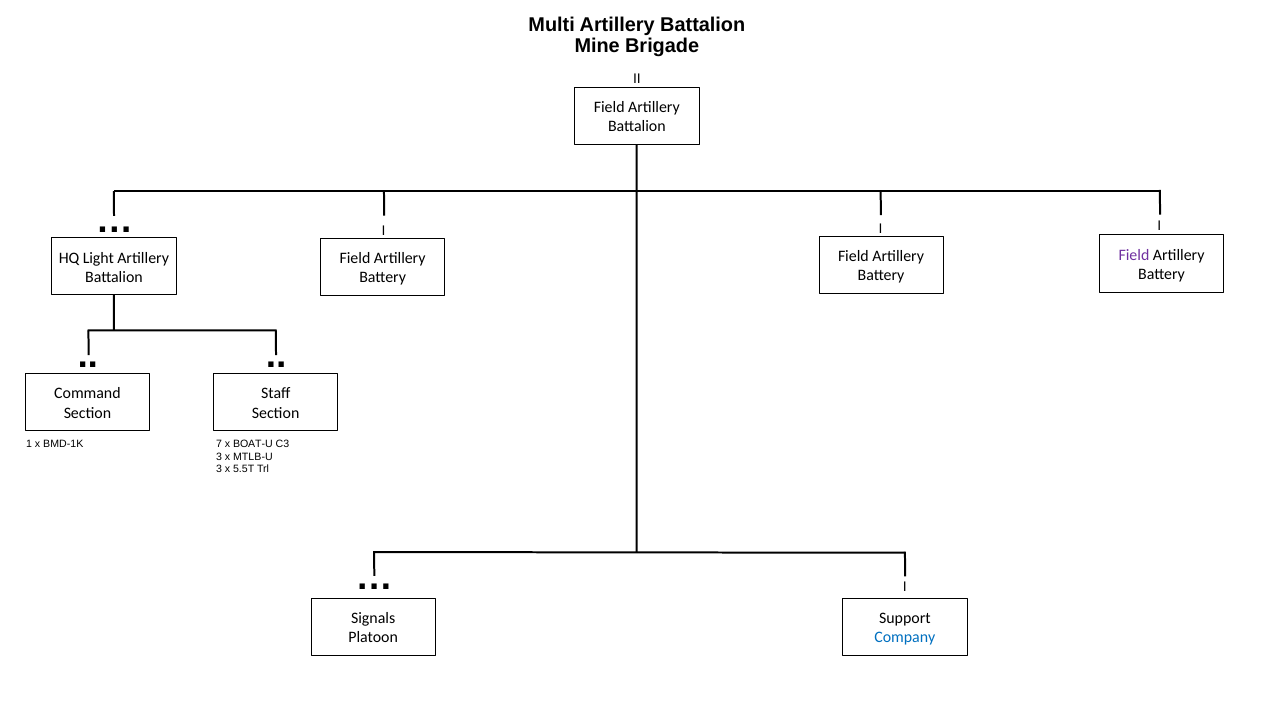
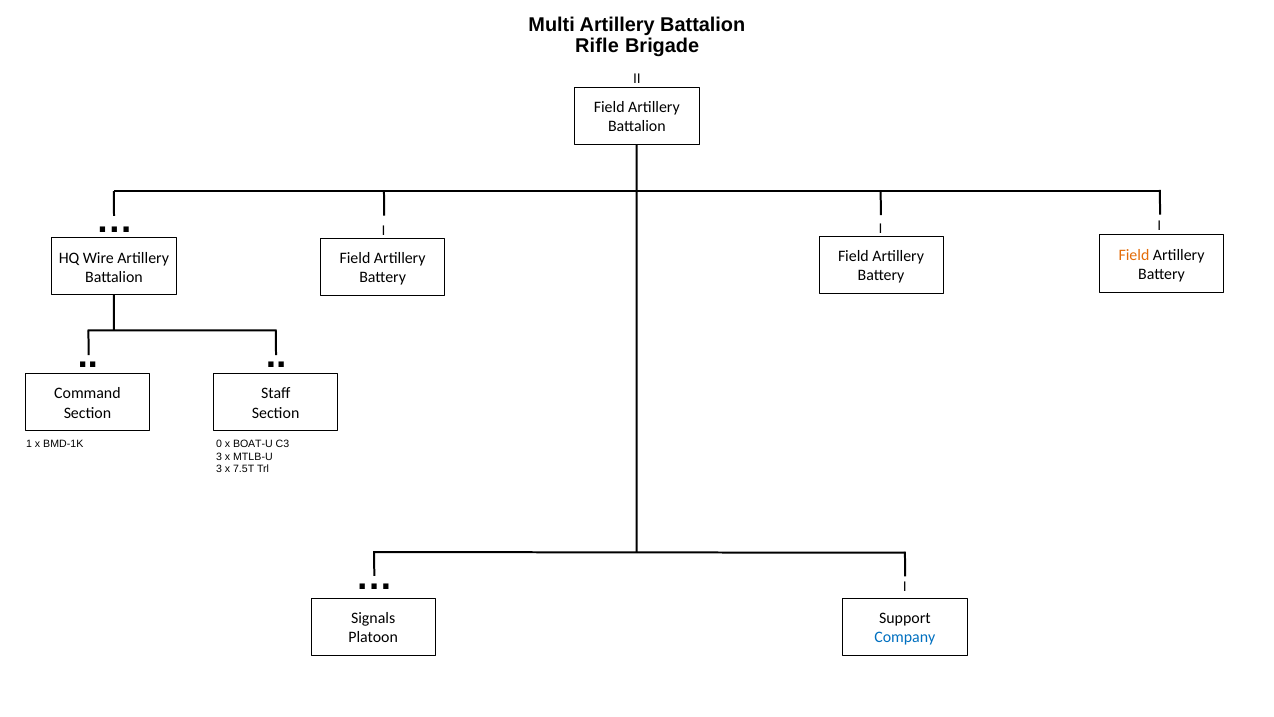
Mine: Mine -> Rifle (597, 46)
Field colour: purple -> orange (1134, 255)
Light: Light -> Wire (98, 258)
7: 7 -> 0 (219, 444)
5.5T: 5.5T -> 7.5T (244, 469)
